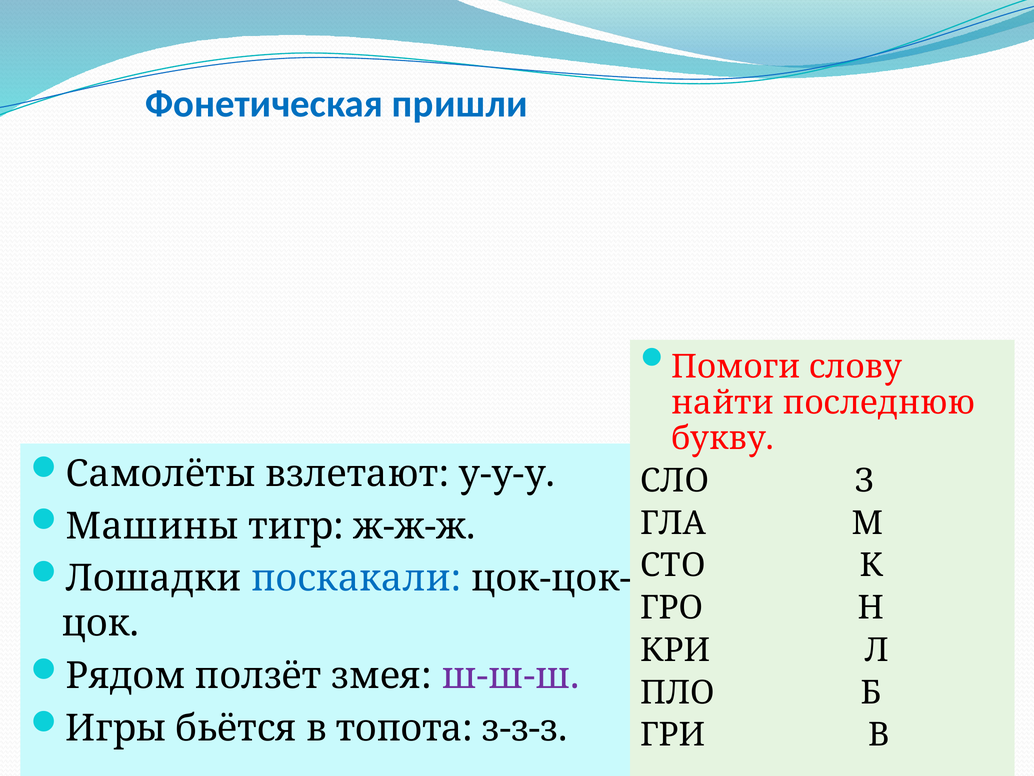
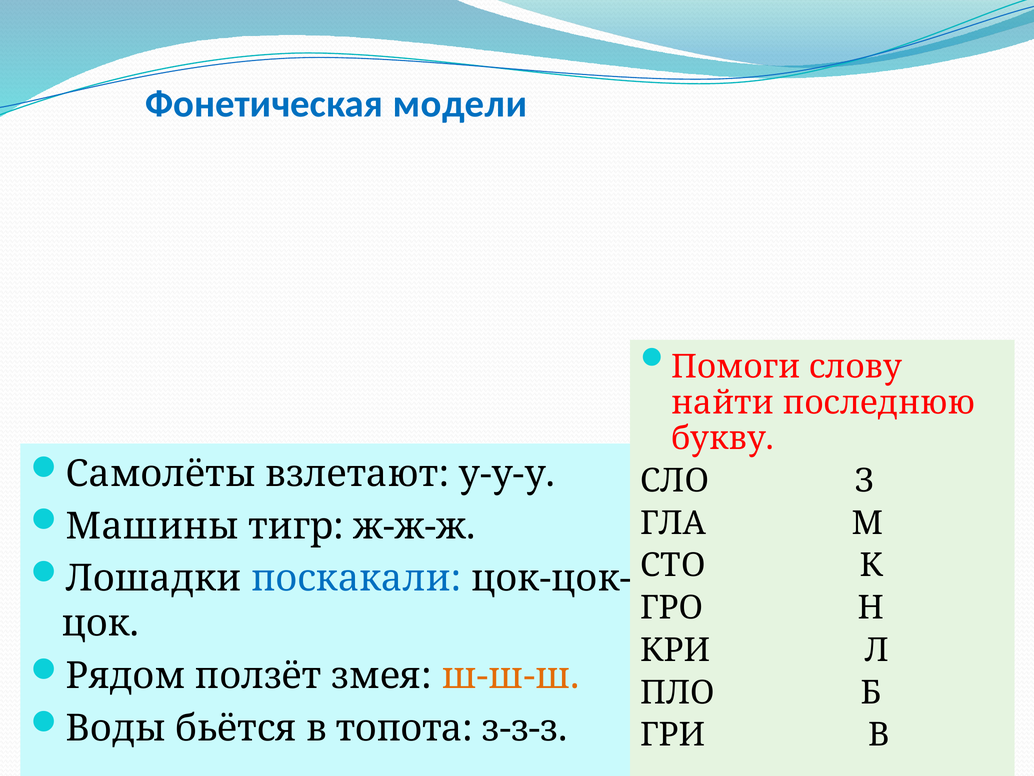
пришли: пришли -> модели (460, 104)
ш-ш-ш colour: purple -> orange (511, 675)
Игры: Игры -> Воды (116, 728)
